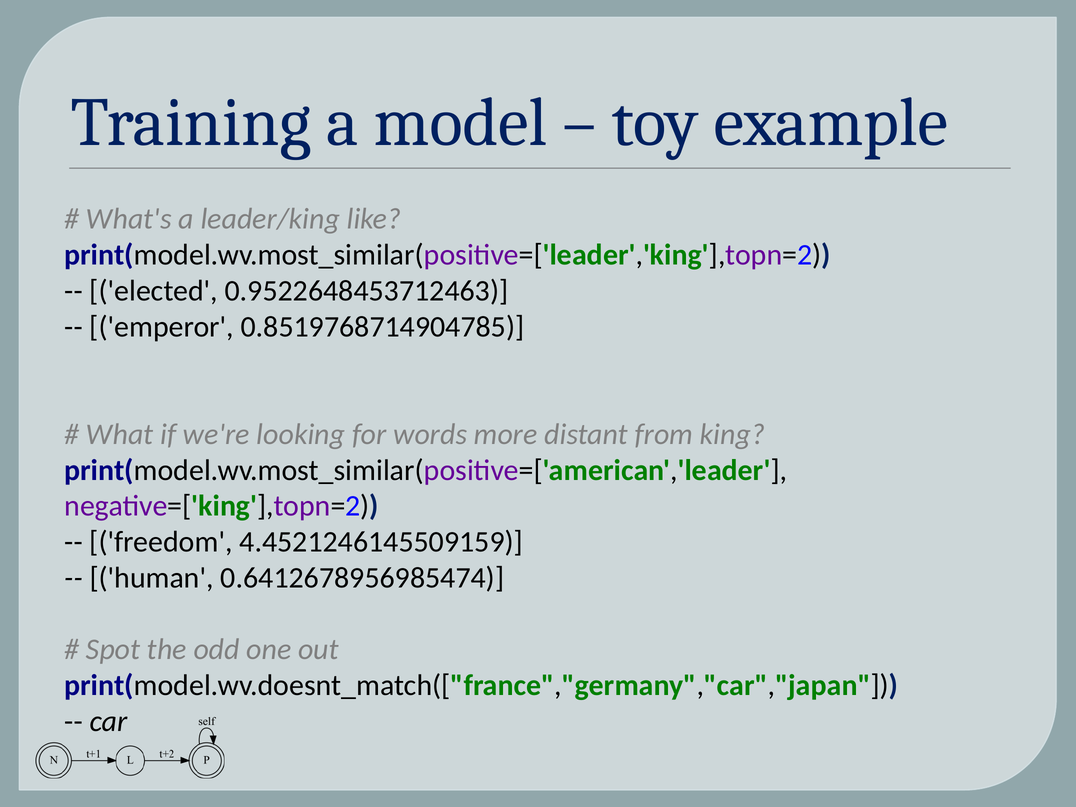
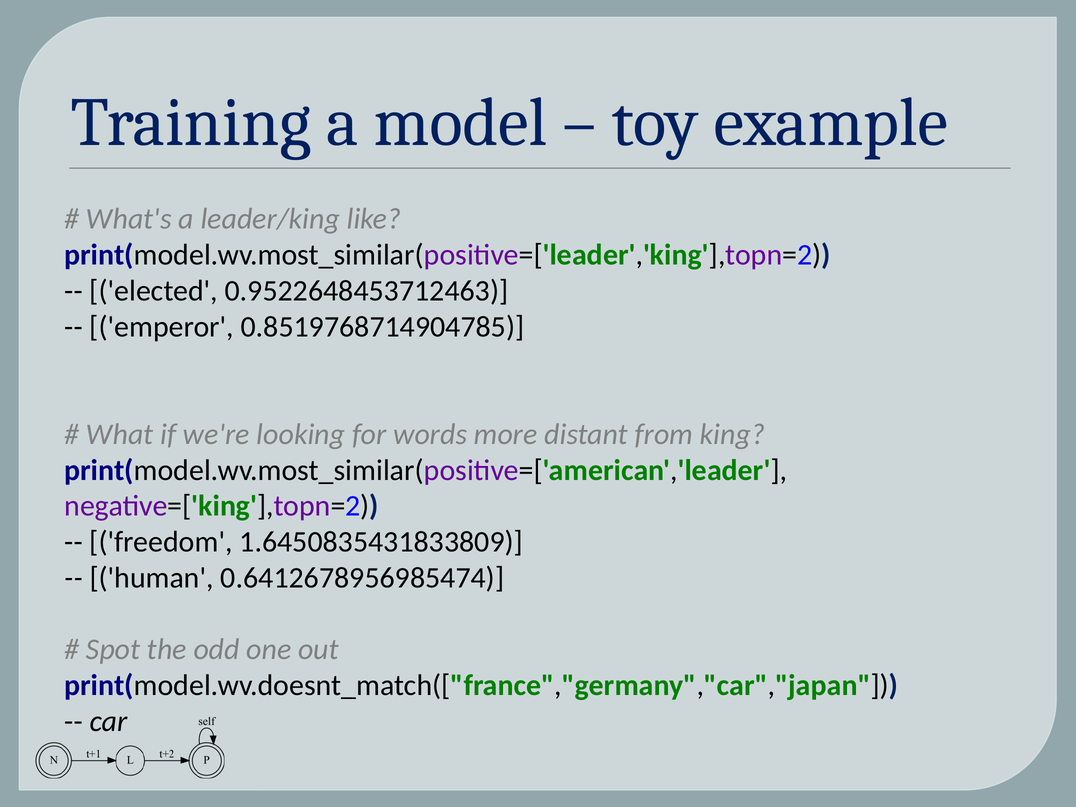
4.4521246145509159: 4.4521246145509159 -> 1.6450835431833809 (381, 542)
